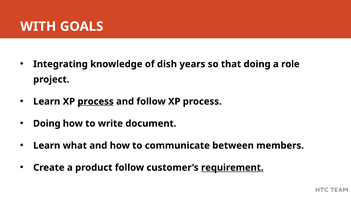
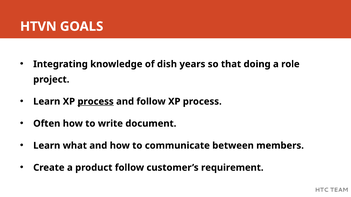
WITH: WITH -> HTVN (38, 26)
Doing: Doing -> Often (47, 124)
requirement underline: present -> none (232, 168)
